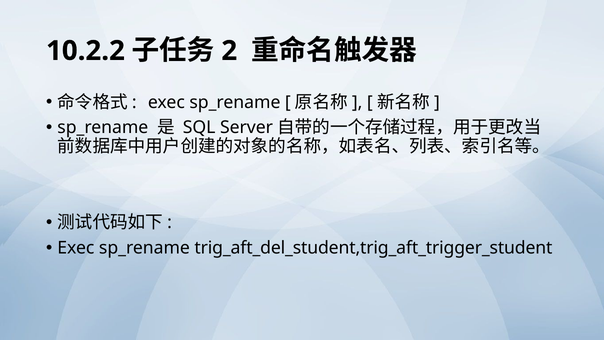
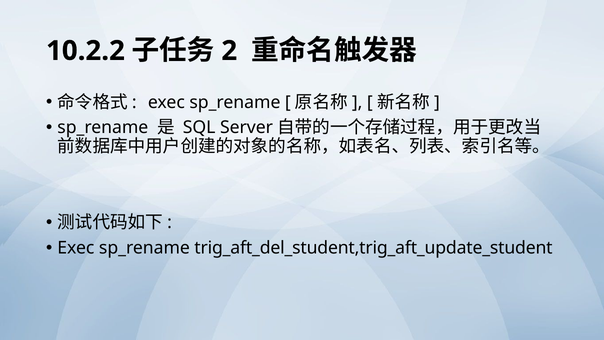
trig_aft_del_student,trig_aft_trigger_student: trig_aft_del_student,trig_aft_trigger_student -> trig_aft_del_student,trig_aft_update_student (373, 248)
